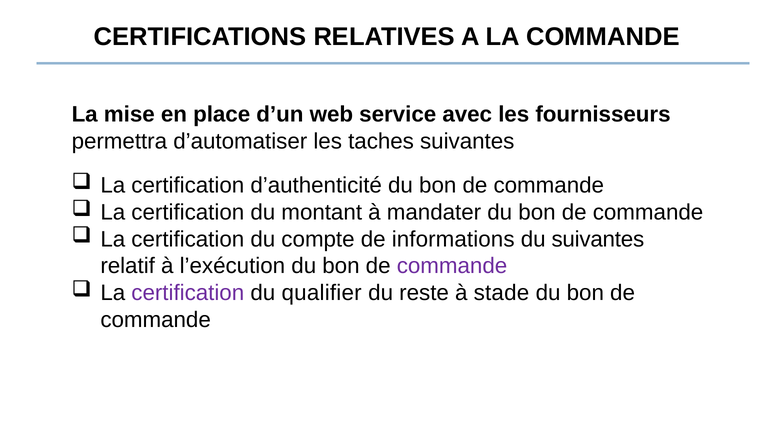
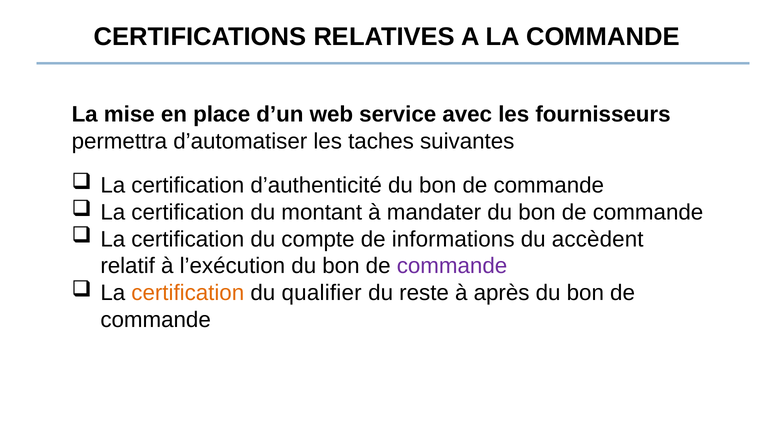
du suivantes: suivantes -> accèdent (598, 239)
certification colour: purple -> orange (188, 293)
stade: stade -> après (502, 293)
